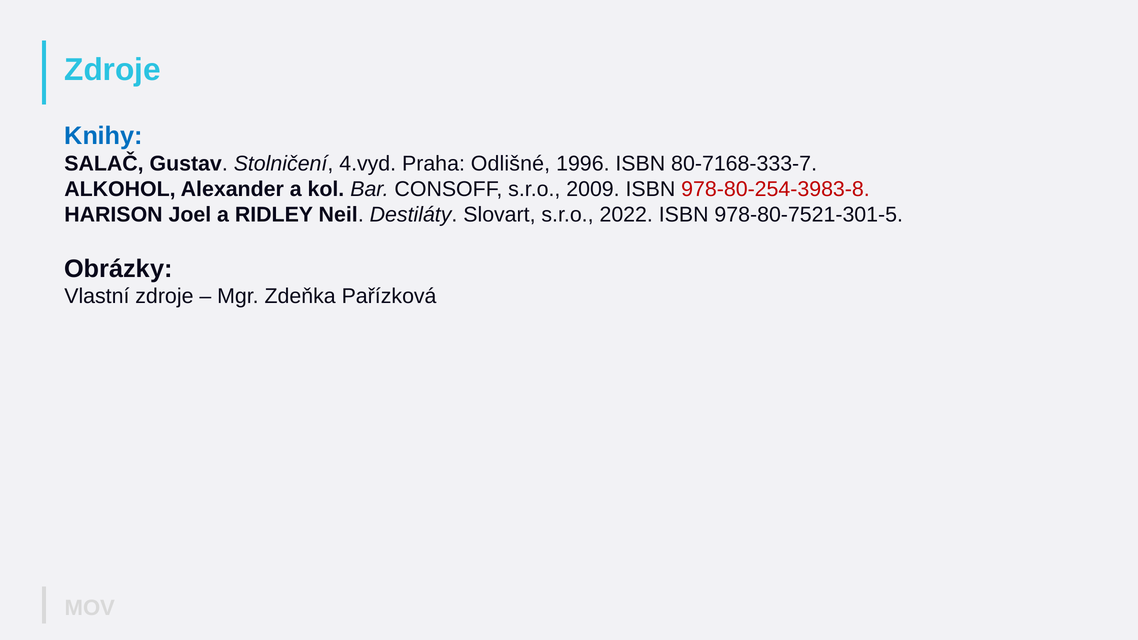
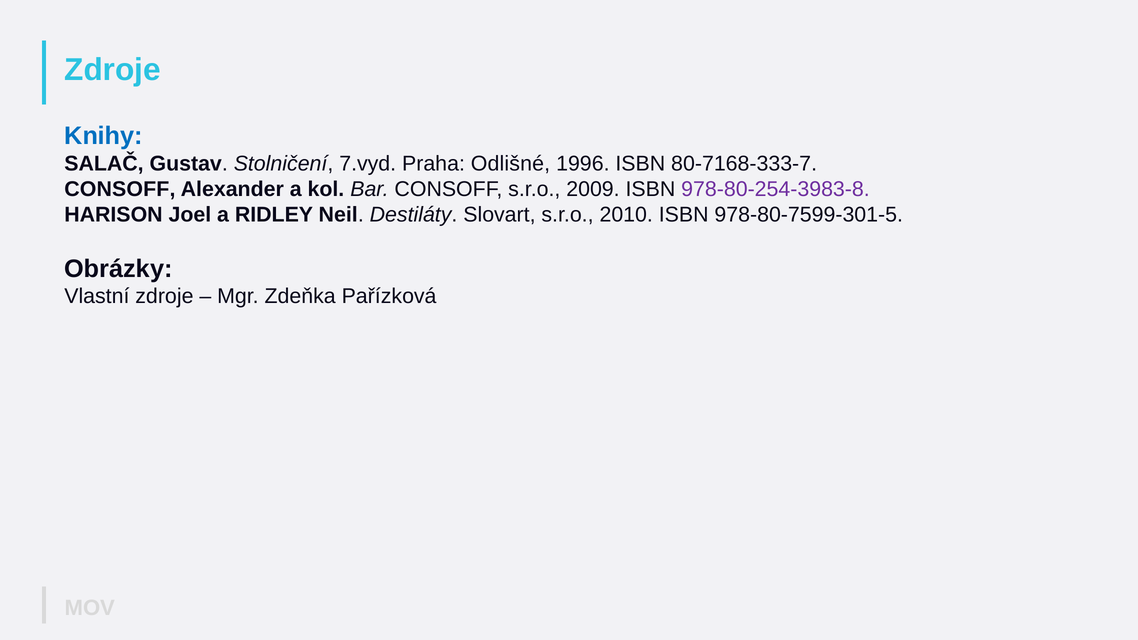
4.vyd: 4.vyd -> 7.vyd (368, 164)
ALKOHOL: ALKOHOL -> CONSOFF (120, 189)
978-80-254-3983-8 colour: red -> purple (775, 189)
2022: 2022 -> 2010 (626, 215)
978-80-7521-301-5: 978-80-7521-301-5 -> 978-80-7599-301-5 (809, 215)
